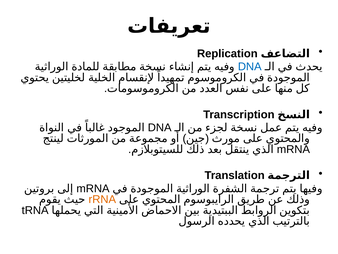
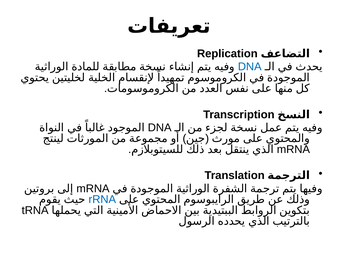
rRNA colour: orange -> blue (102, 199)
